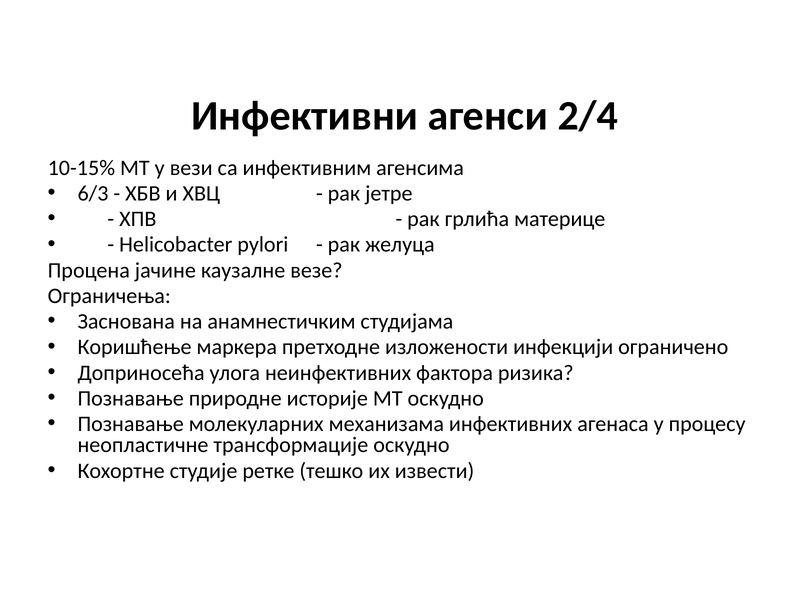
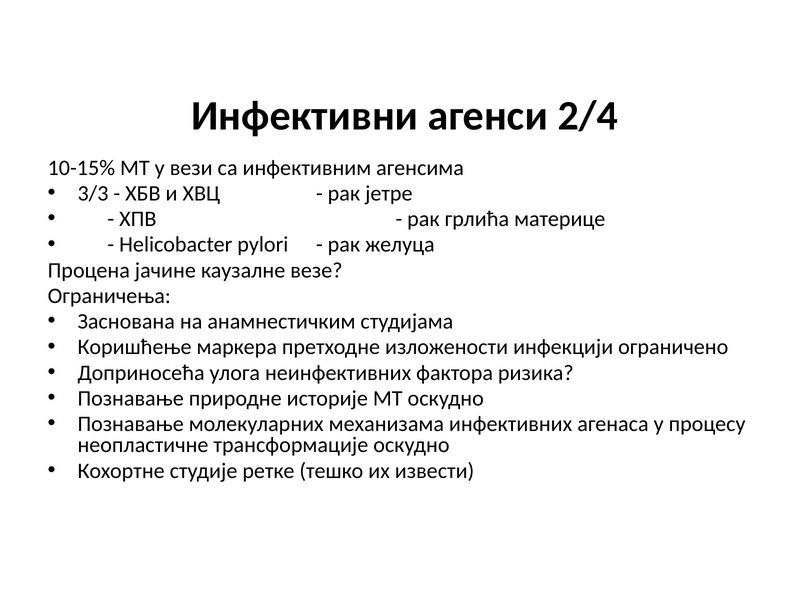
6/3: 6/3 -> 3/3 (93, 193)
